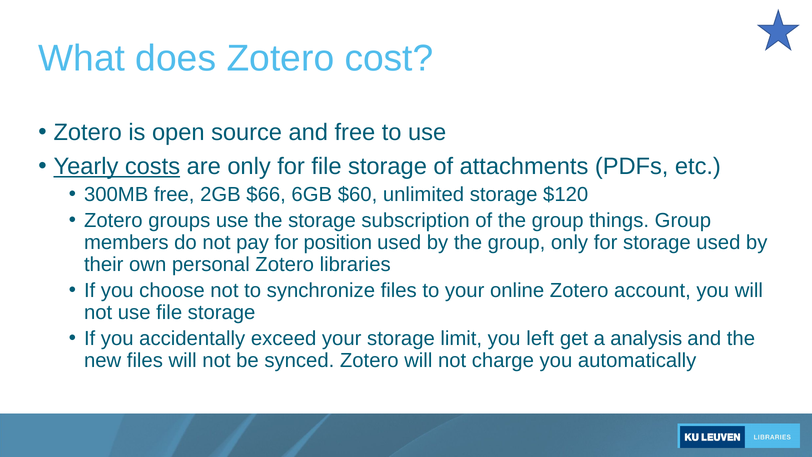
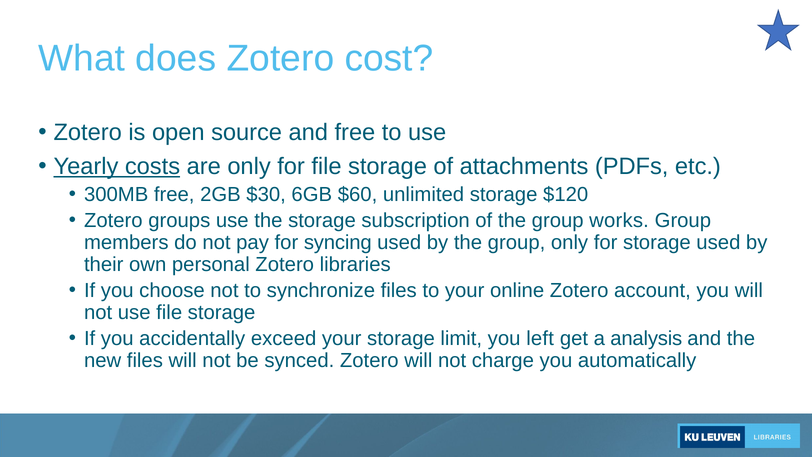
$66: $66 -> $30 (266, 194)
things: things -> works (619, 220)
position: position -> syncing (338, 242)
